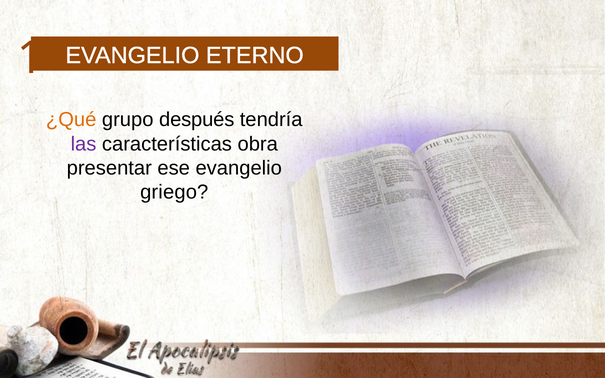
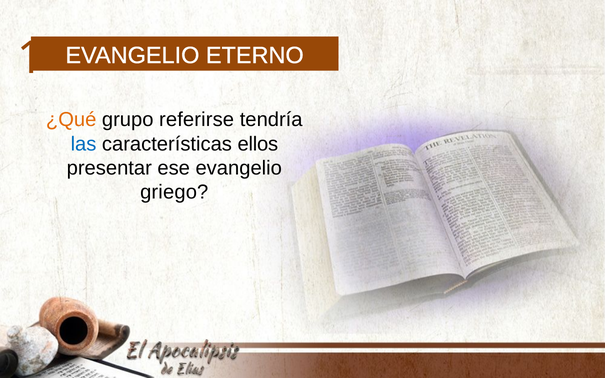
después: después -> referirse (197, 120)
las colour: purple -> blue (84, 144)
obra: obra -> ellos (258, 144)
